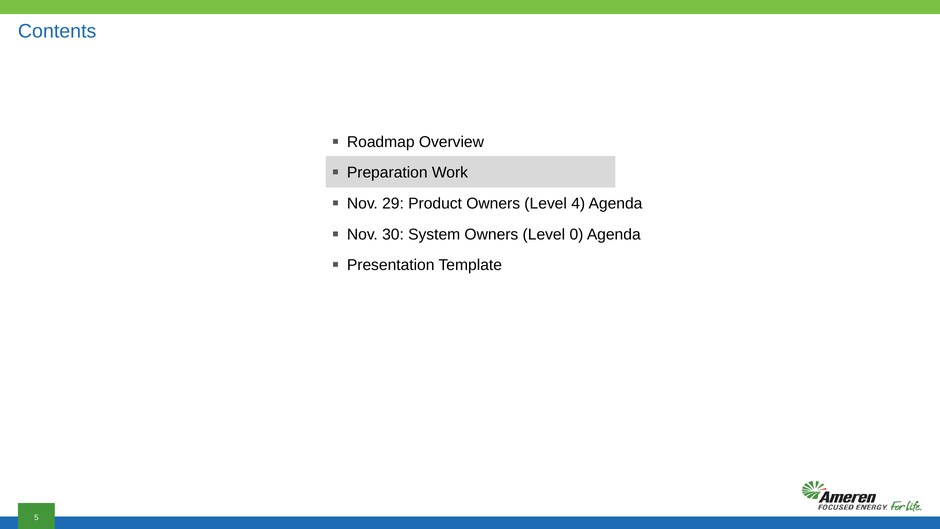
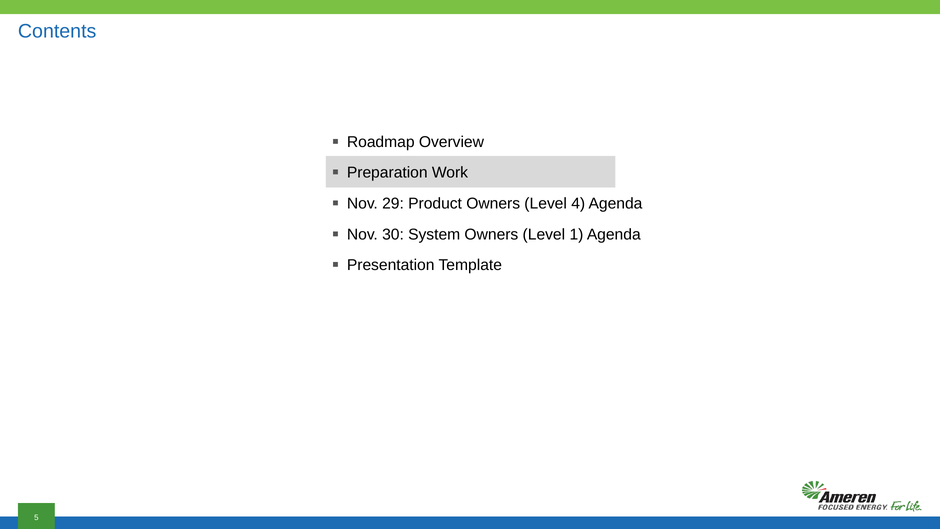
0: 0 -> 1 (576, 234)
